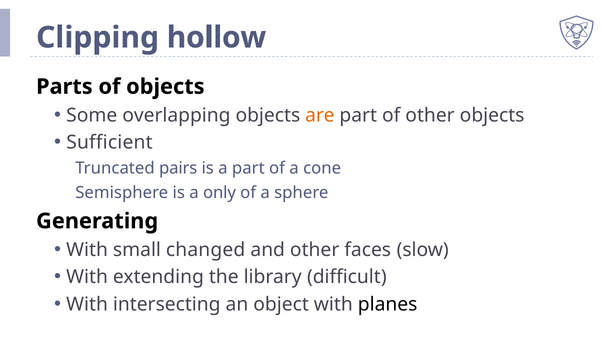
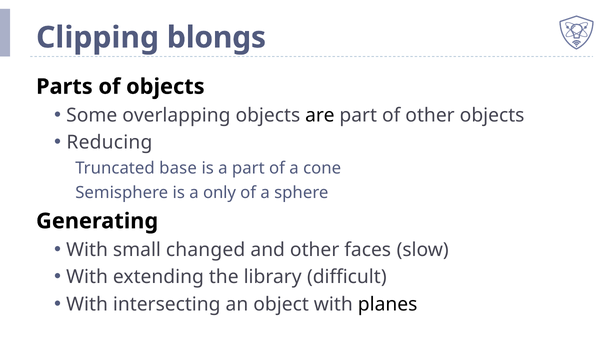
hollow: hollow -> blongs (216, 38)
are colour: orange -> black (320, 115)
Sufficient: Sufficient -> Reducing (109, 143)
pairs: pairs -> base (178, 168)
